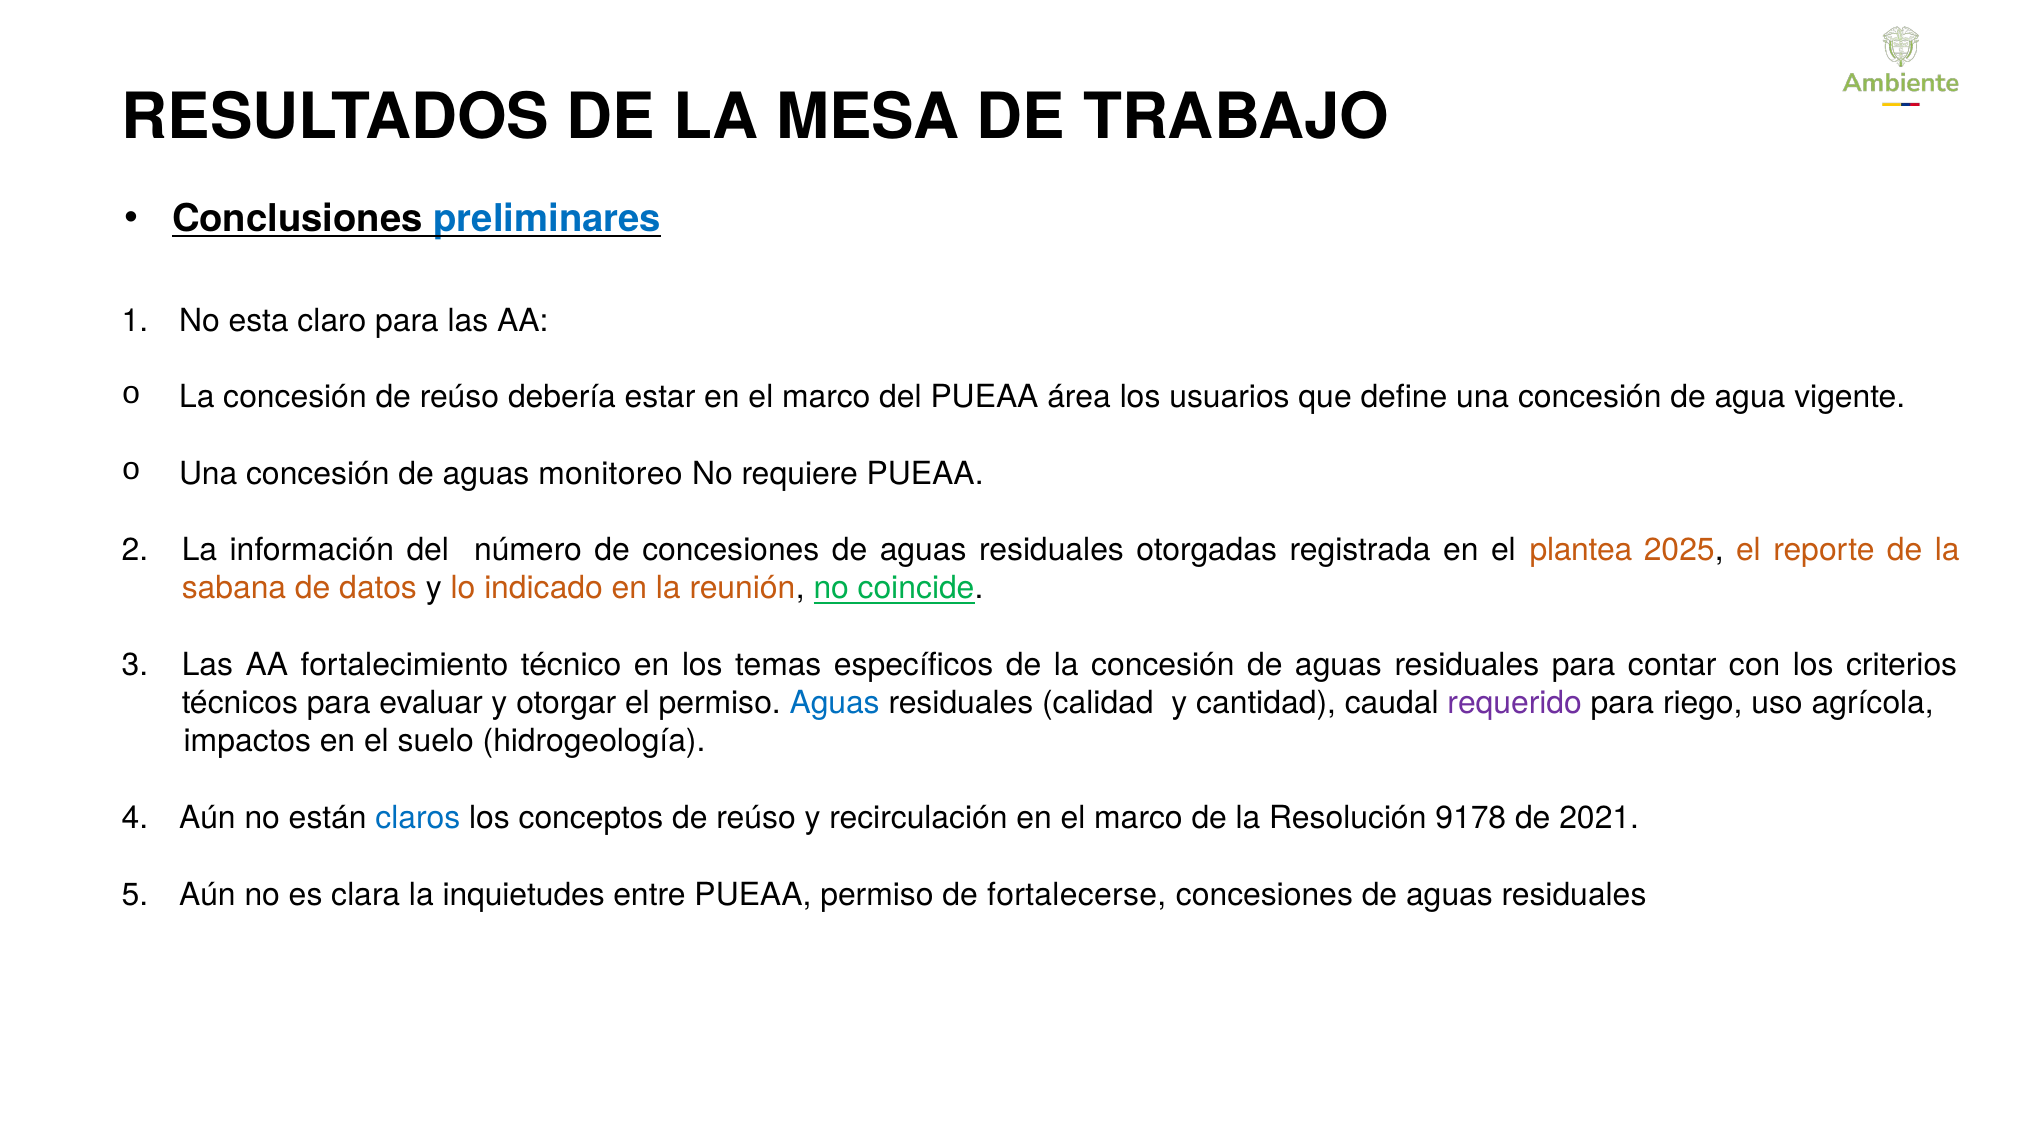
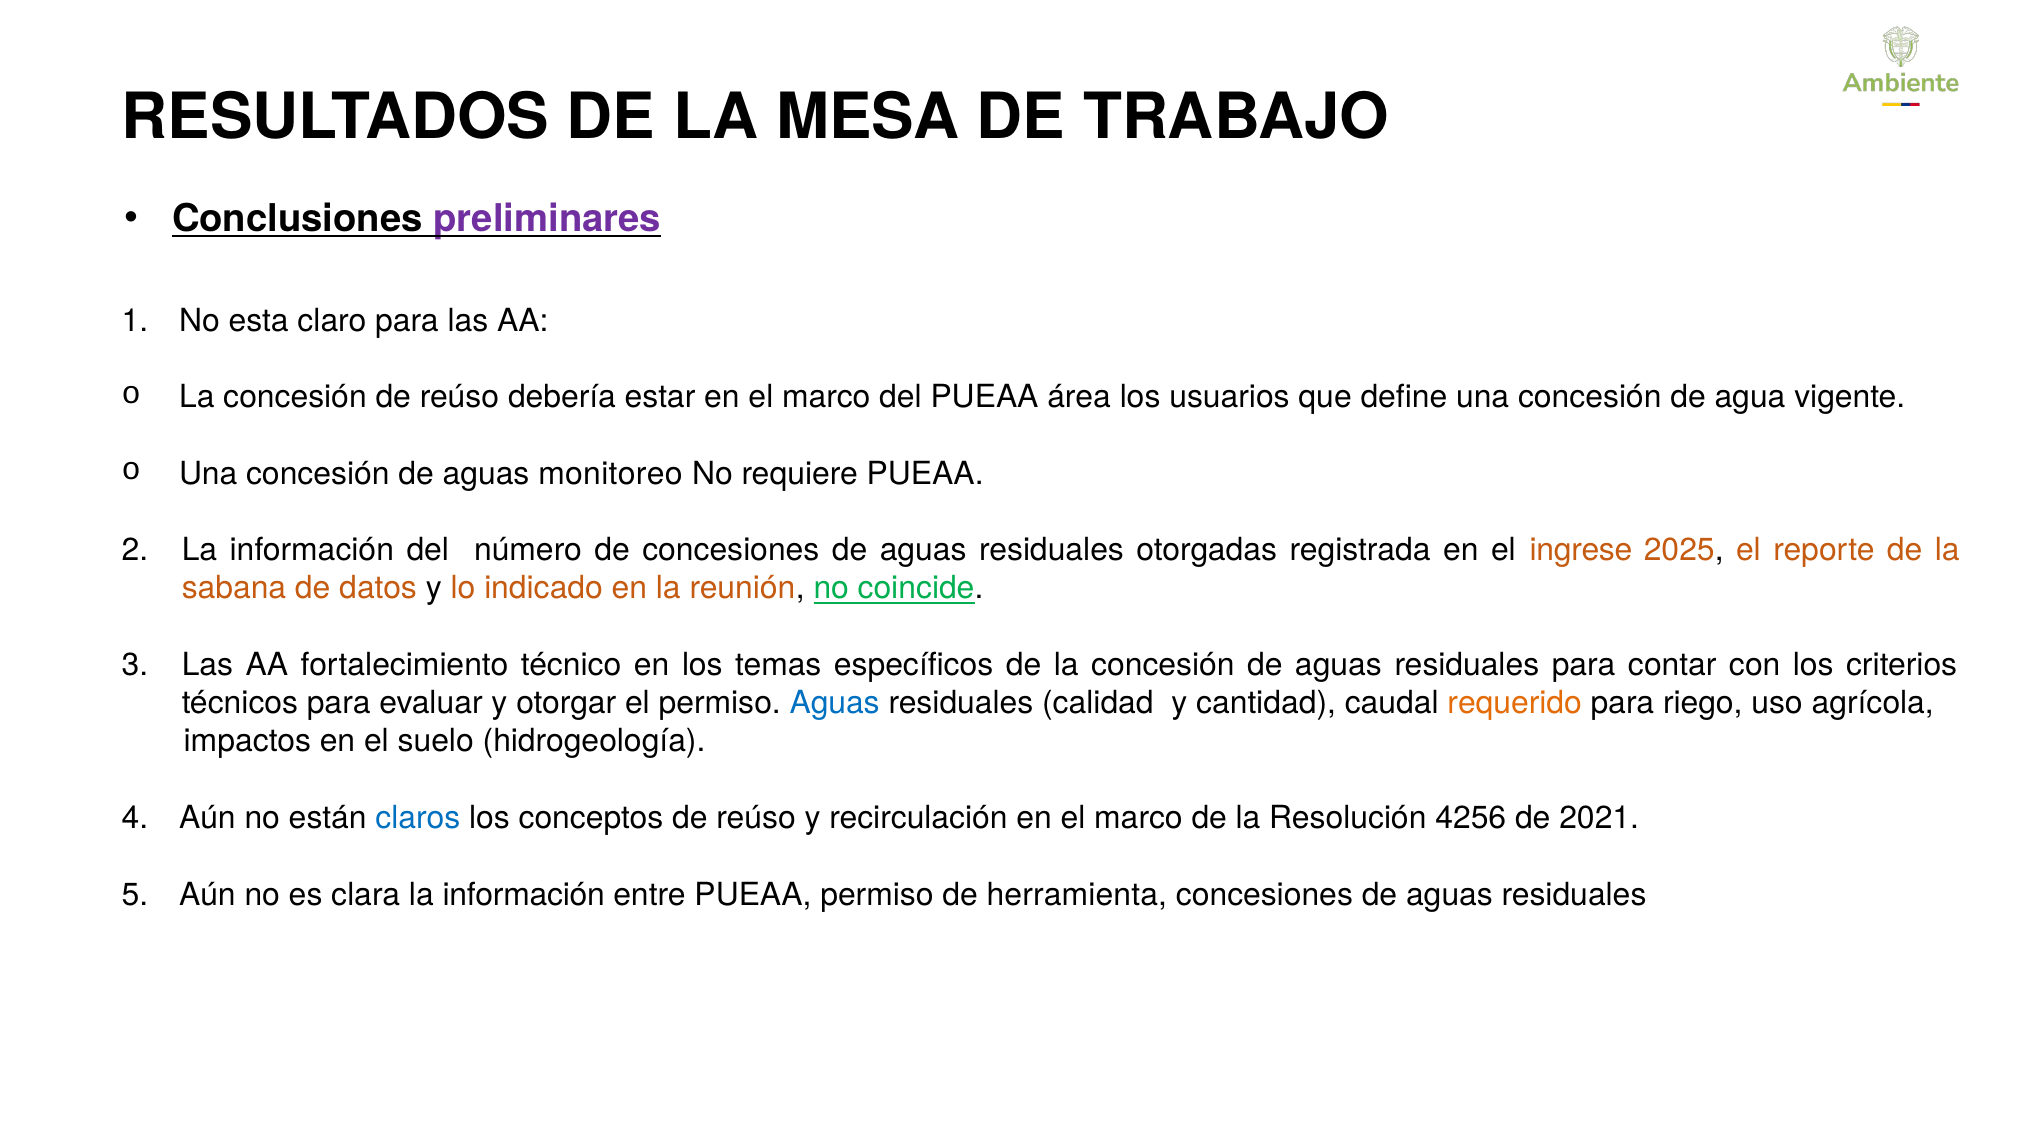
preliminares colour: blue -> purple (547, 219)
plantea: plantea -> ingrese (1581, 550)
requerido colour: purple -> orange (1515, 703)
9178: 9178 -> 4256 (1471, 818)
clara la inquietudes: inquietudes -> información (524, 895)
fortalecerse: fortalecerse -> herramienta (1077, 895)
